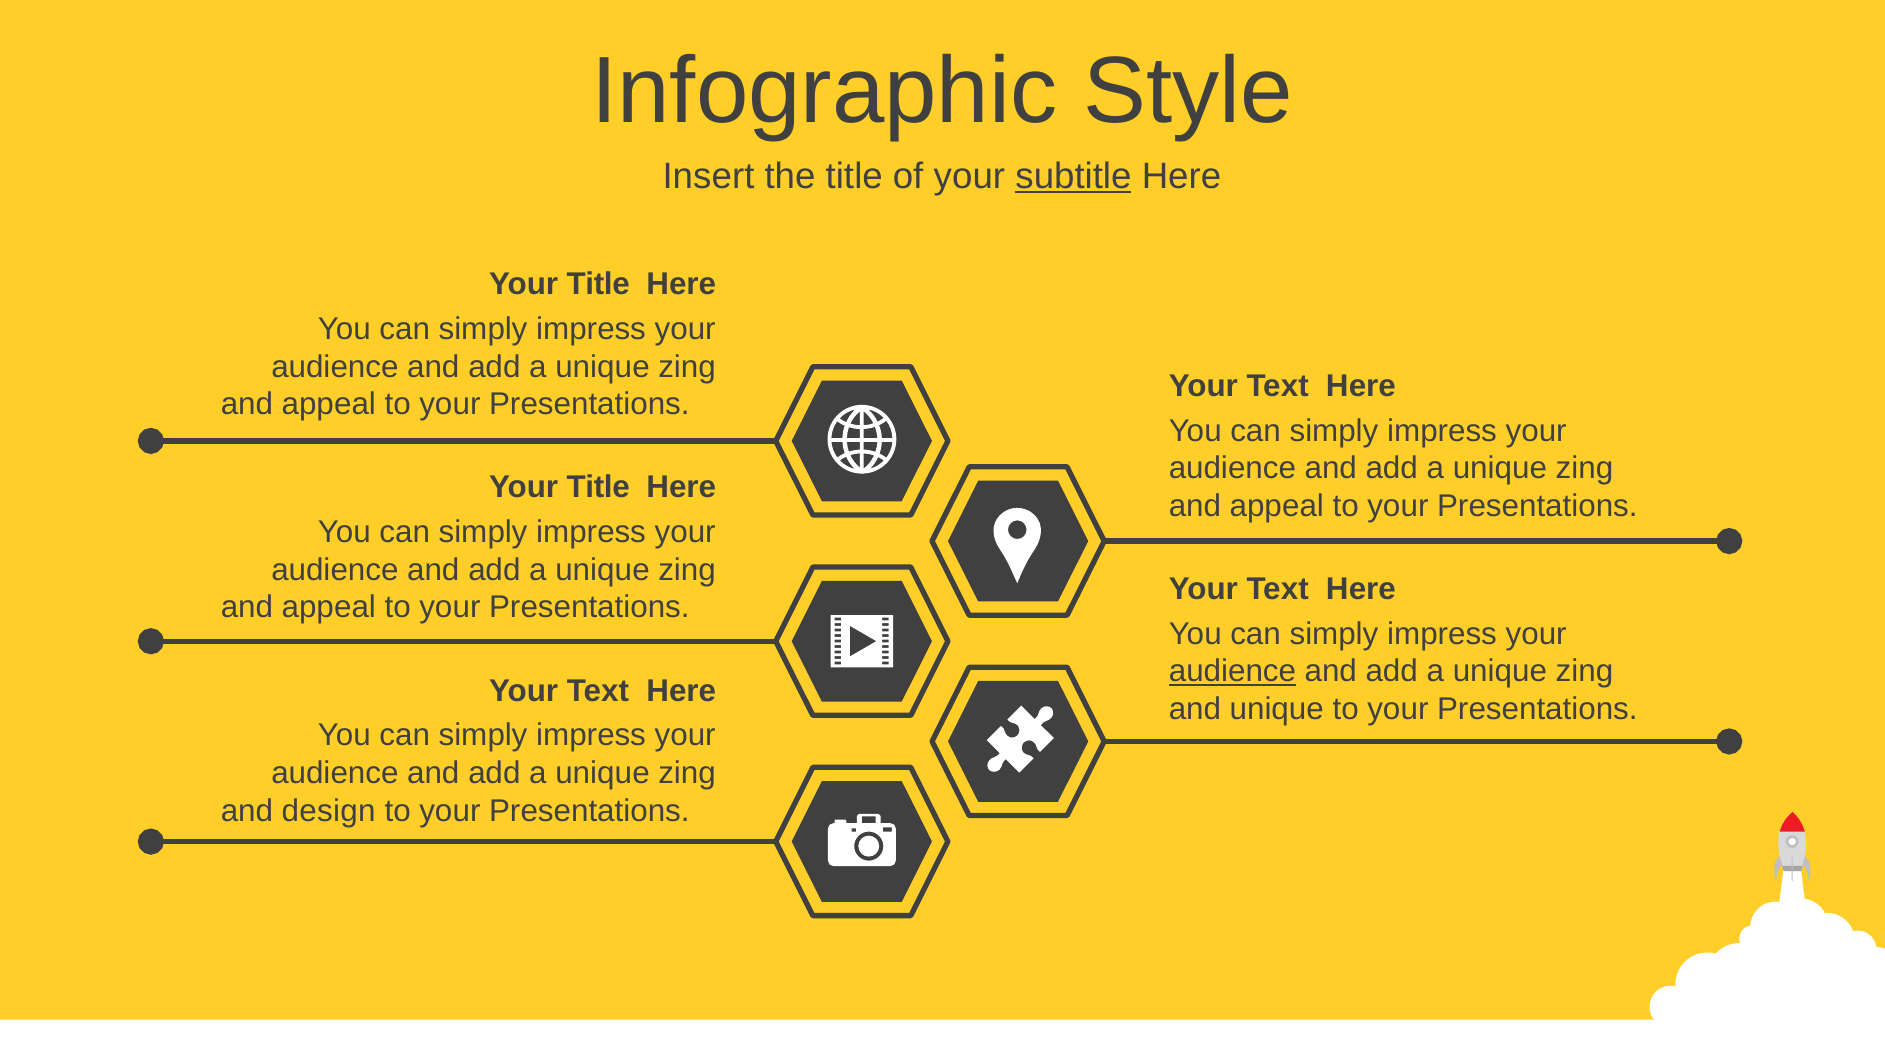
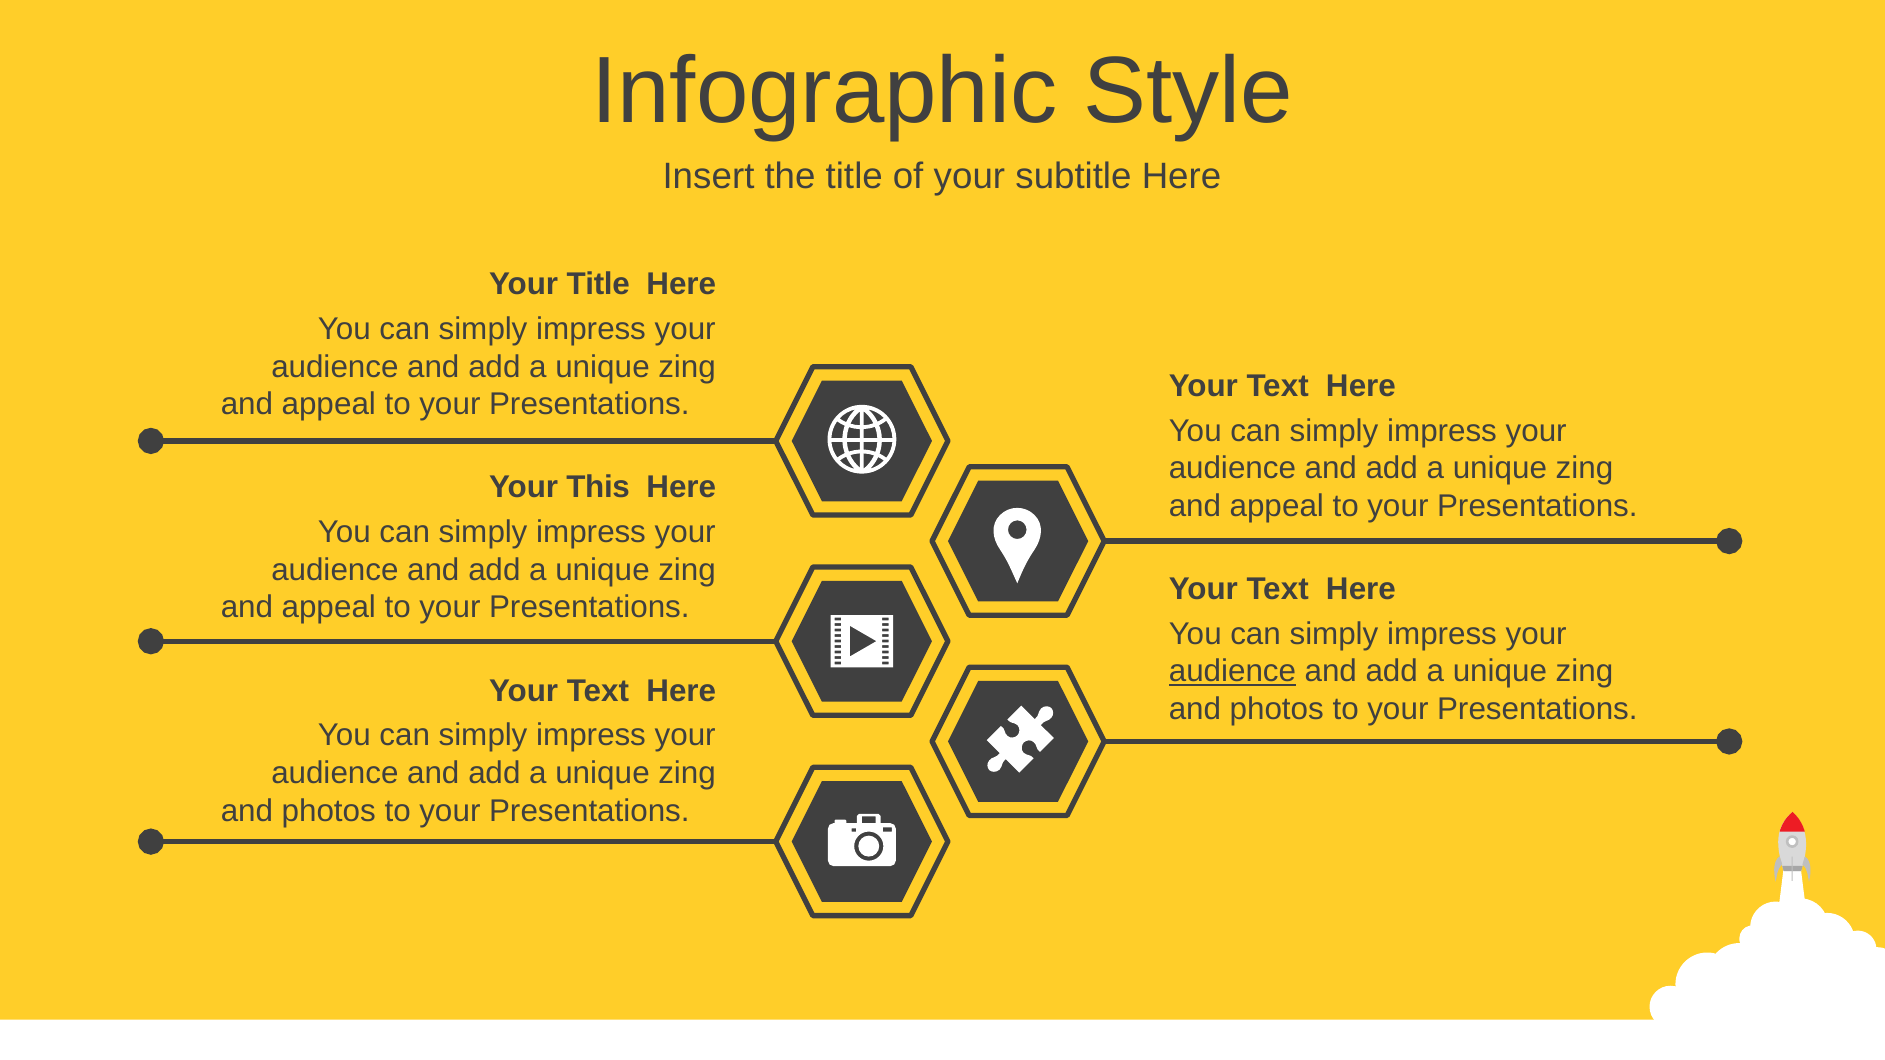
subtitle underline: present -> none (1073, 176)
Title: Title -> This (598, 488)
unique: unique -> photos (1277, 710)
design: design -> photos (329, 811)
